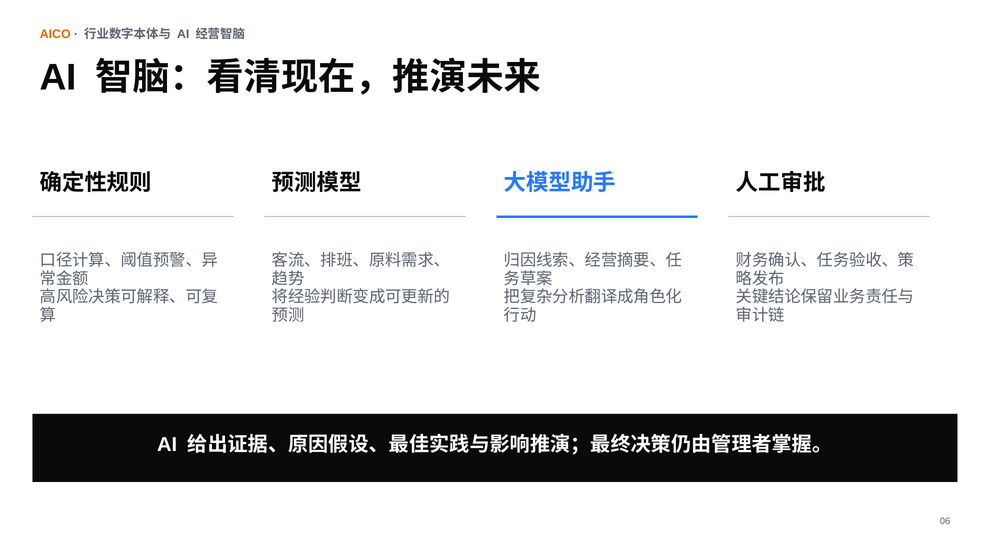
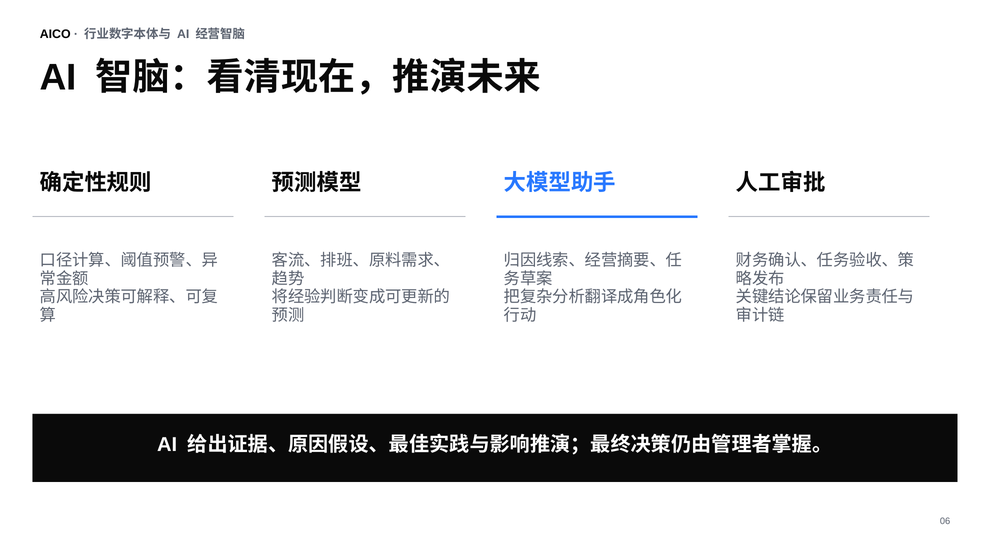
AICO colour: orange -> black (55, 34)
